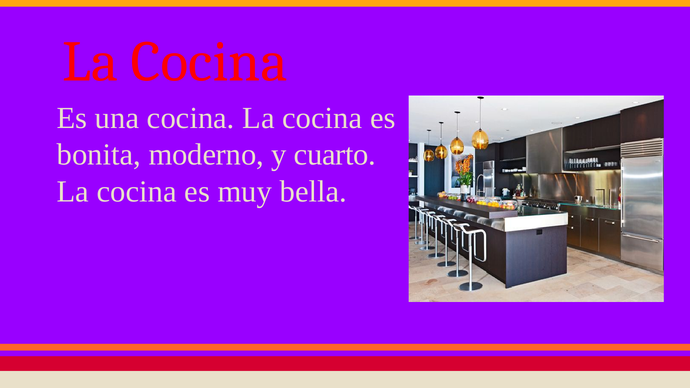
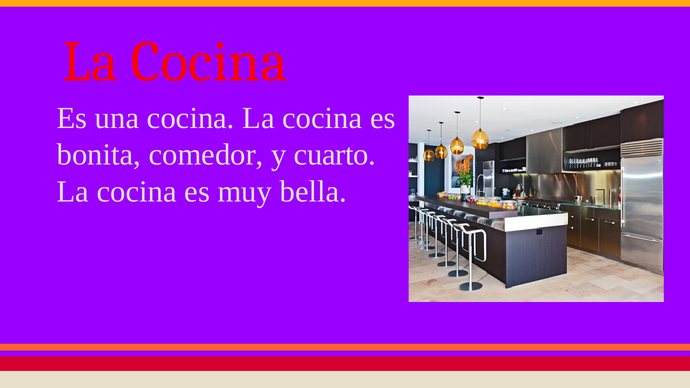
moderno: moderno -> comedor (206, 155)
